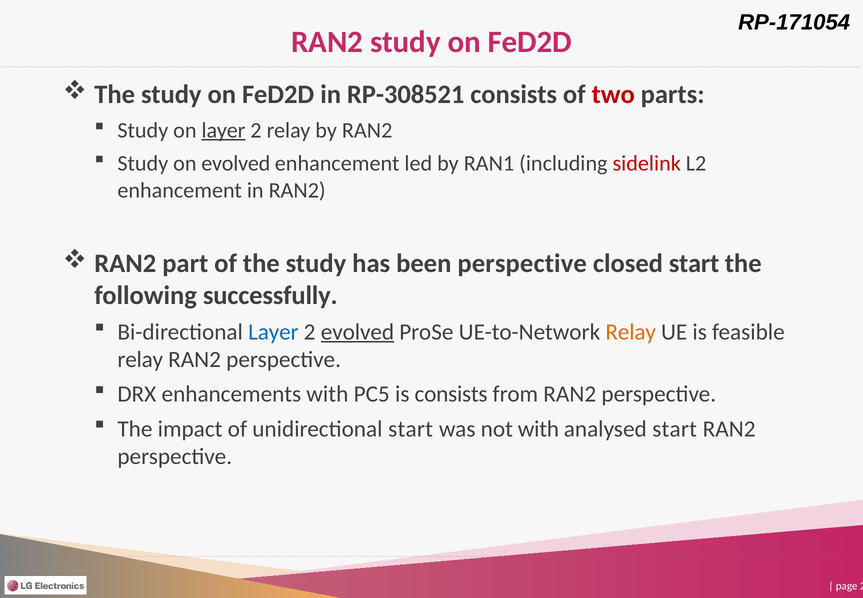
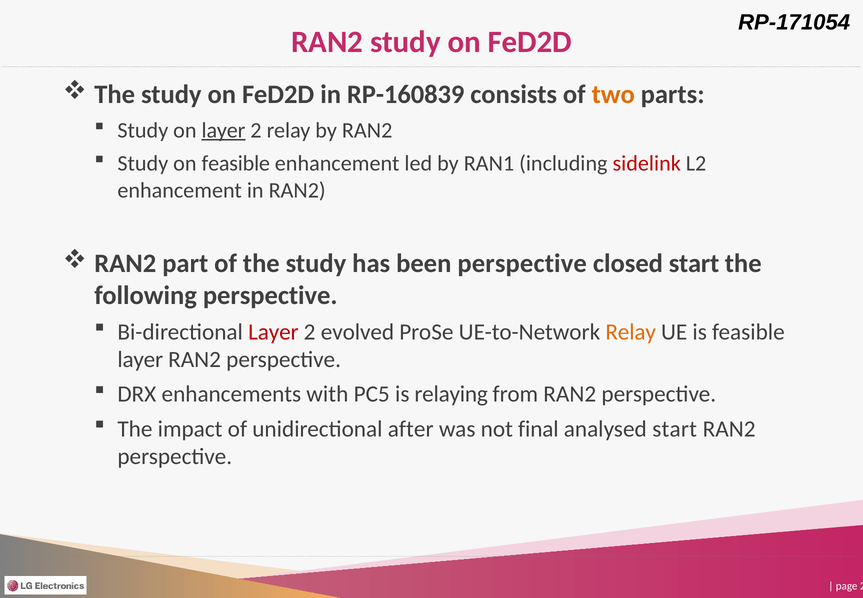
RP-308521: RP-308521 -> RP-160839 (406, 95)
two colour: red -> orange (613, 95)
on evolved: evolved -> feasible (236, 163)
following successfully: successfully -> perspective (270, 295)
Layer colour: blue -> red (273, 332)
evolved underline: present -> none (357, 332)
relay: relay -> layer (140, 359)
is consists: consists -> relaying (451, 394)
unidirectional start: start -> after (411, 428)
not with: with -> final (538, 428)
